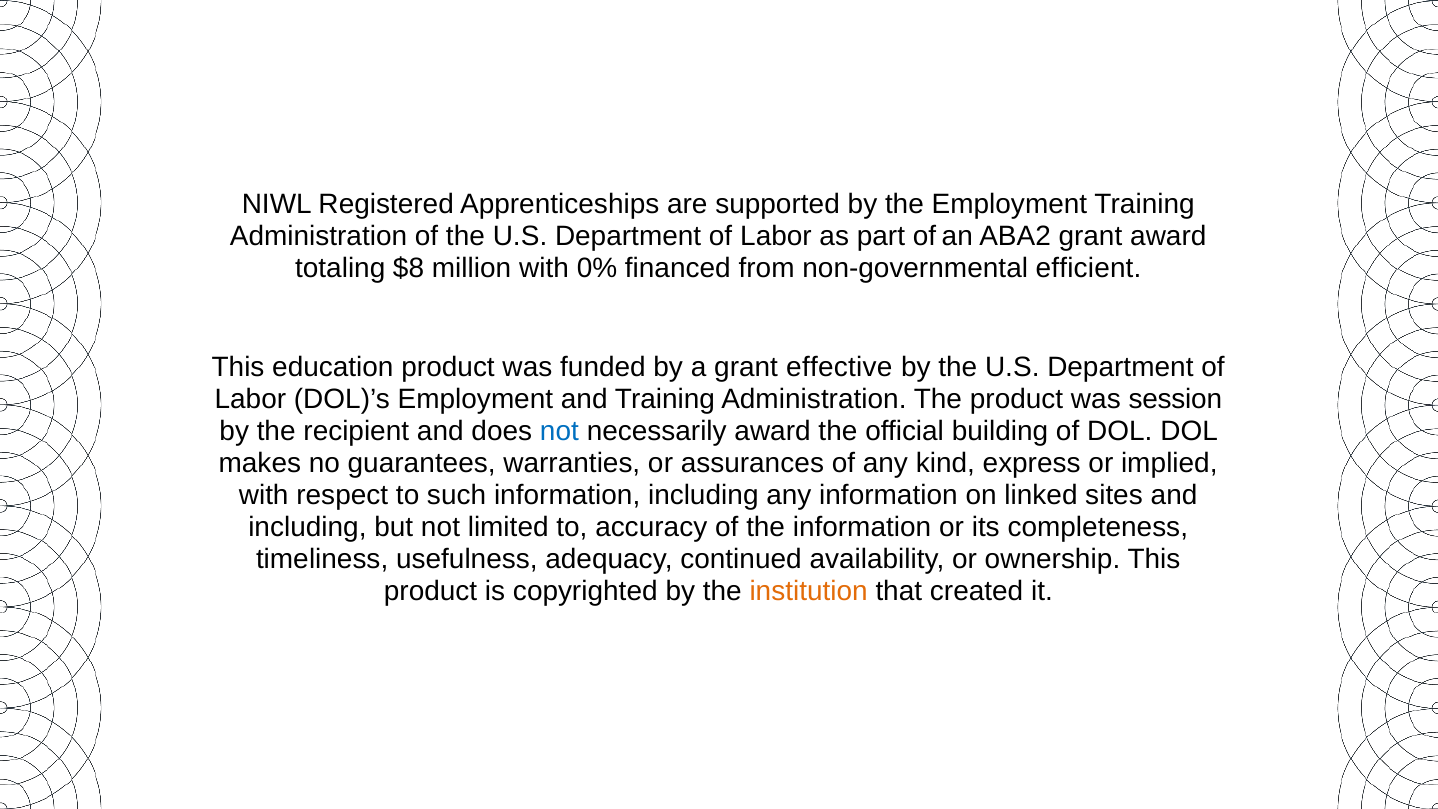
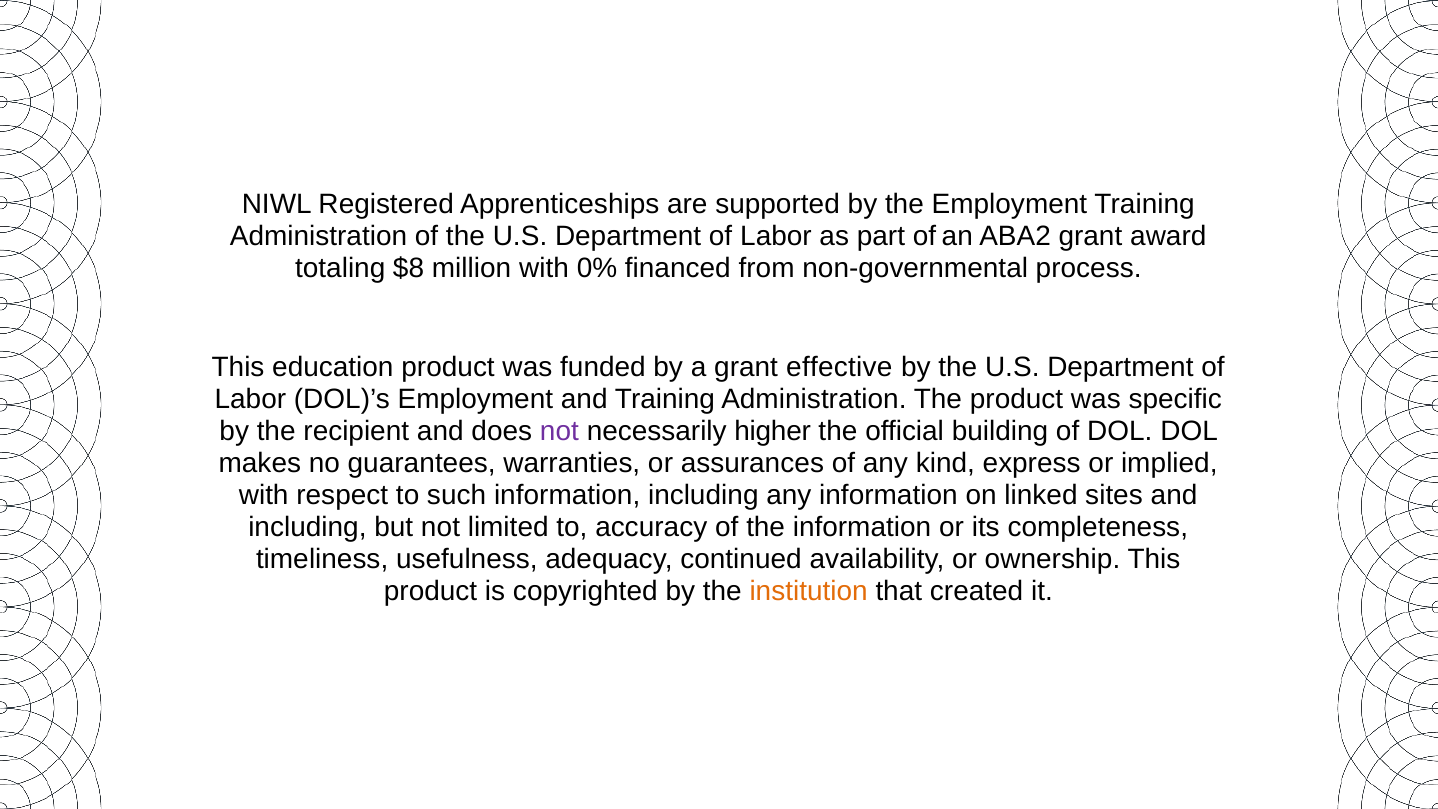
efficient: efficient -> process (1089, 268)
session: session -> specific (1175, 399)
not colour: blue -> purple (559, 431)
necessarily award: award -> higher (773, 431)
